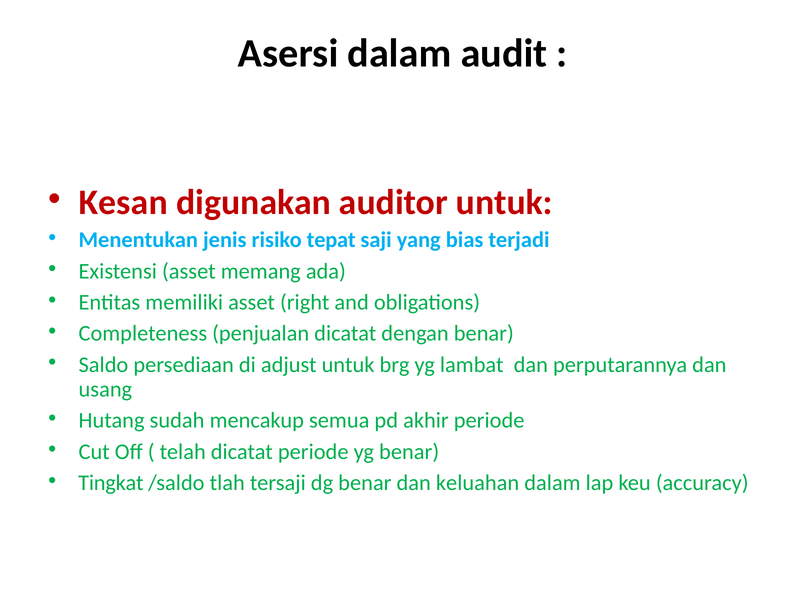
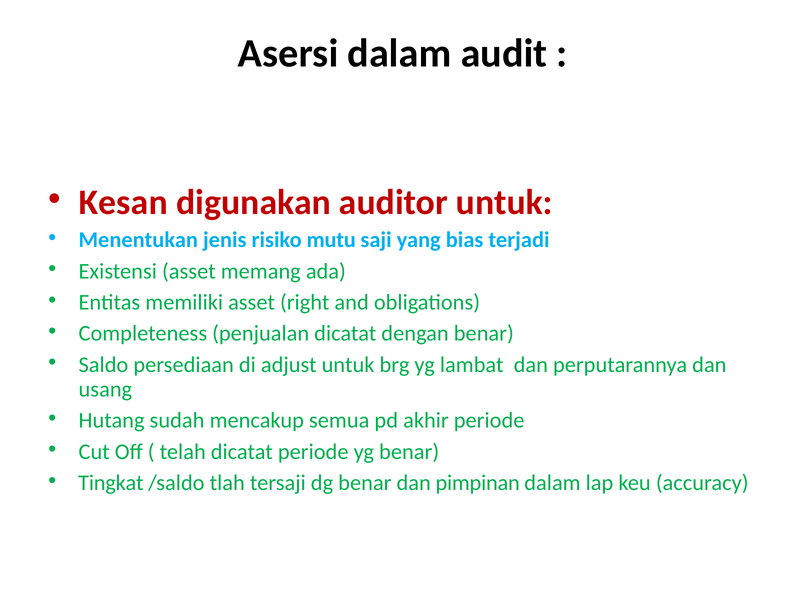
tepat: tepat -> mutu (331, 240)
keluahan: keluahan -> pimpinan (478, 482)
